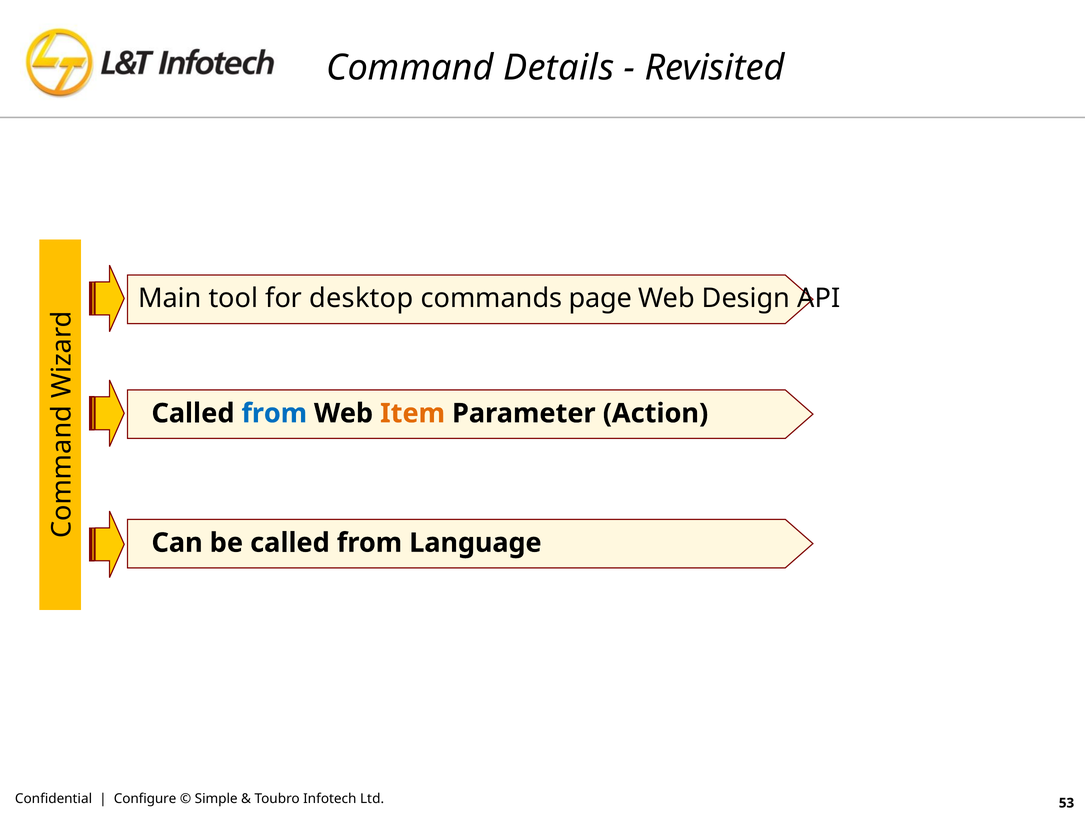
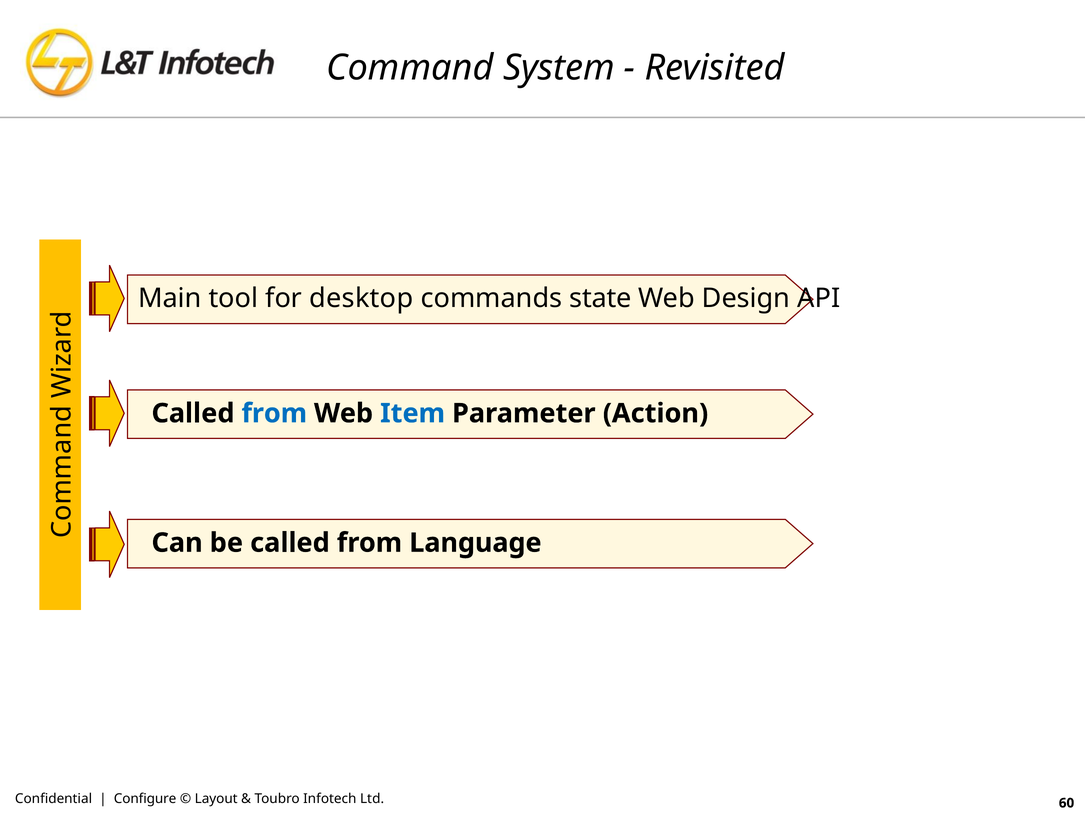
Details: Details -> System (559, 68)
page: page -> state (600, 299)
Item colour: orange -> blue (413, 414)
Simple: Simple -> Layout (216, 800)
53: 53 -> 60 (1067, 804)
